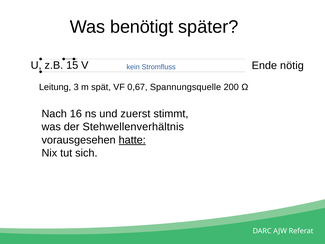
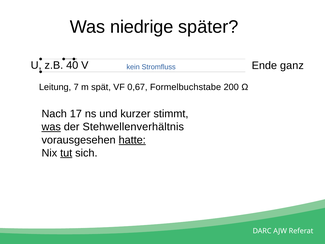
benötigt: benötigt -> niedrige (142, 27)
15: 15 -> 40 (72, 65)
nötig: nötig -> ganz (292, 65)
3: 3 -> 7 (76, 87)
Spannungsquelle: Spannungsquelle -> Formelbuchstabe (186, 87)
16: 16 -> 17 (76, 114)
zuerst: zuerst -> kurzer (135, 114)
was underline: none -> present (51, 127)
tut underline: none -> present (66, 153)
